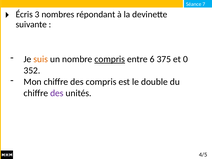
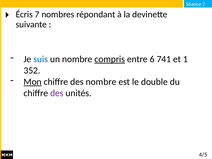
Écris 3: 3 -> 7 (37, 14)
suis colour: orange -> blue (41, 59)
375: 375 -> 741 (164, 59)
0: 0 -> 1 (185, 59)
Mon underline: none -> present (33, 82)
des compris: compris -> nombre (101, 82)
